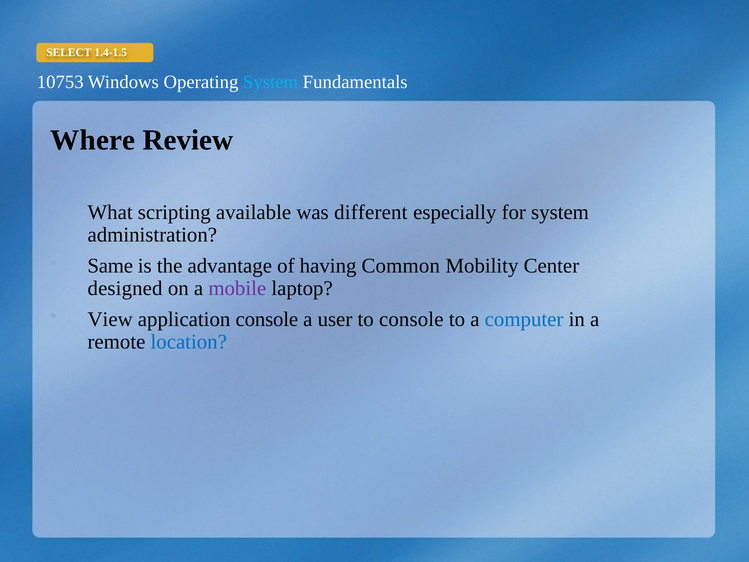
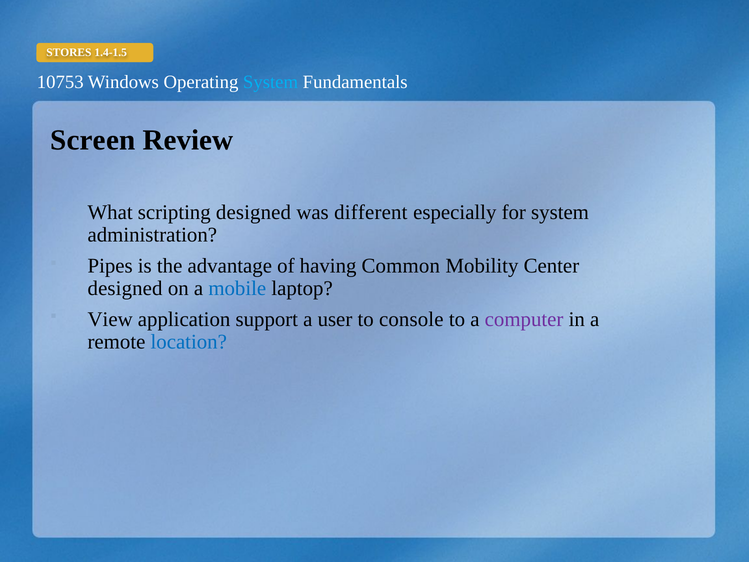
SELECT: SELECT -> STORES (69, 53)
Where: Where -> Screen (93, 140)
scripting available: available -> designed (253, 213)
Same: Same -> Pipes (110, 266)
mobile colour: purple -> blue (237, 288)
application console: console -> support (267, 319)
computer colour: blue -> purple (524, 319)
